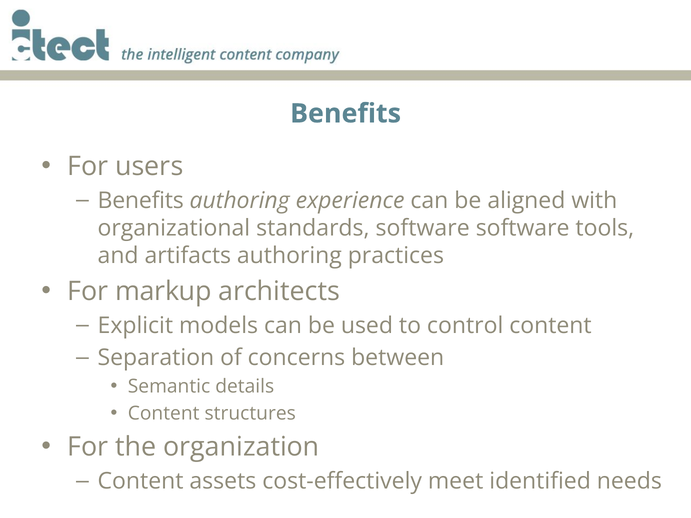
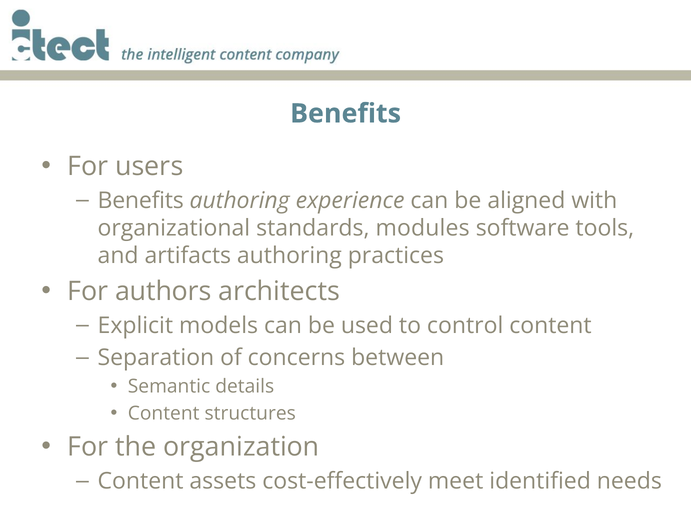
standards software: software -> modules (423, 228)
markup: markup -> authors (163, 291)
